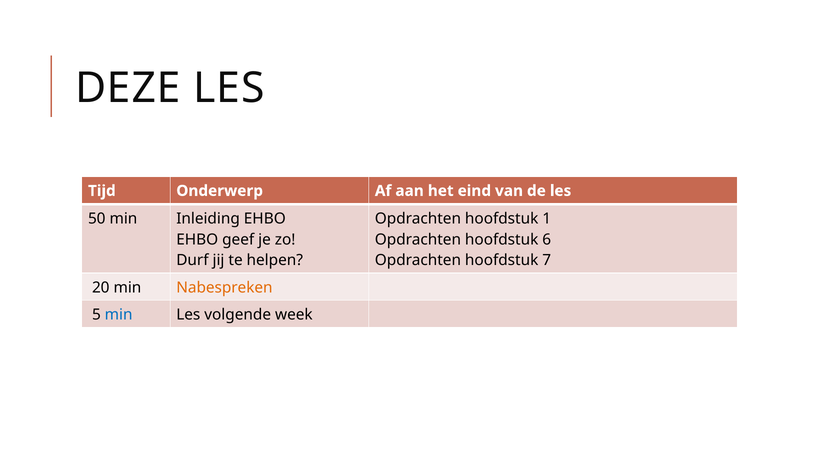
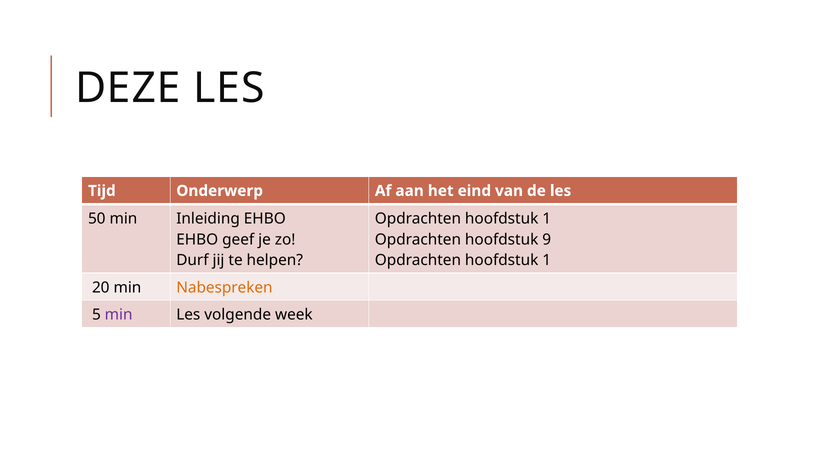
hoofdstuk 6: 6 -> 9 (547, 240)
7: 7 -> 1 (547, 261)
min colour: blue -> purple (119, 315)
